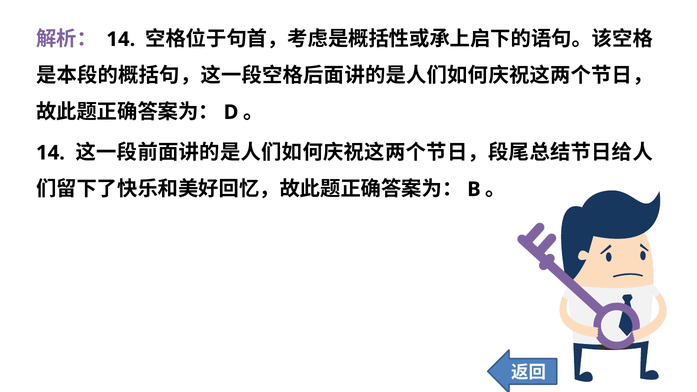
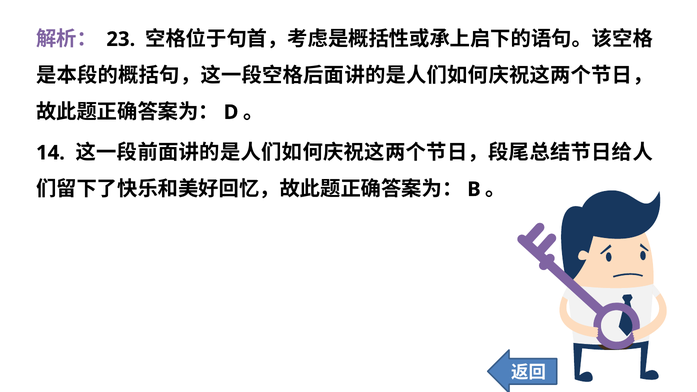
14: 14 -> 23 (121, 39)
